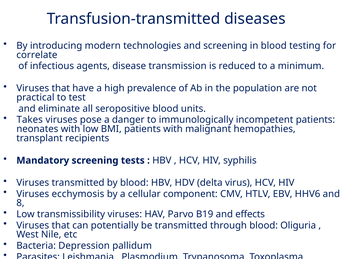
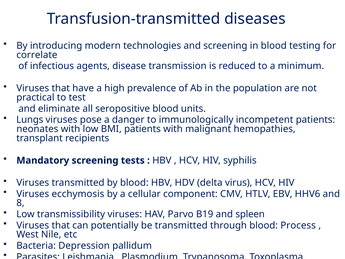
Takes: Takes -> Lungs (30, 120)
effects: effects -> spleen (250, 214)
Oliguria: Oliguria -> Process (298, 225)
